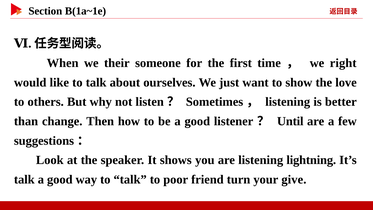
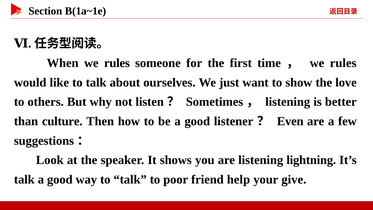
When we their: their -> rules (117, 63)
right: right -> rules (343, 63)
change: change -> culture (62, 121)
Until: Until -> Even (290, 121)
turn: turn -> help (238, 179)
